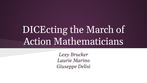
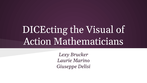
March: March -> Visual (100, 30)
